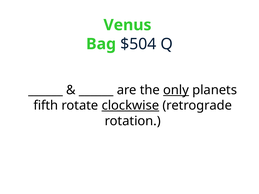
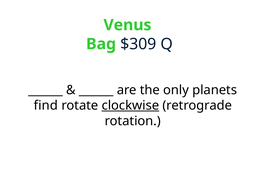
$504: $504 -> $309 (138, 44)
only underline: present -> none (176, 90)
fifth: fifth -> find (46, 106)
